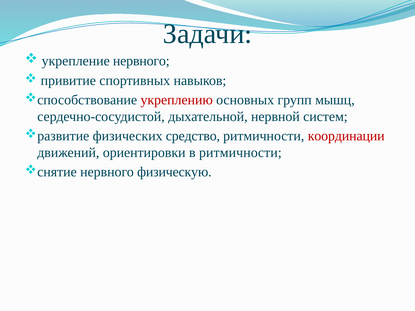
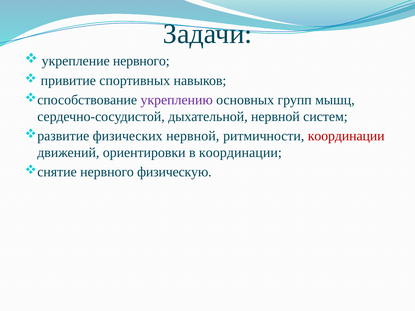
укреплению colour: red -> purple (177, 100)
физических средство: средство -> нервной (193, 136)
в ритмичности: ритмичности -> координации (240, 153)
